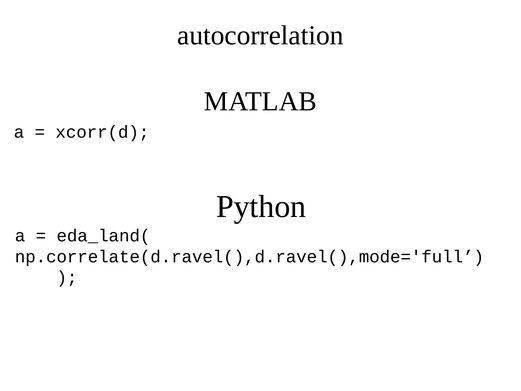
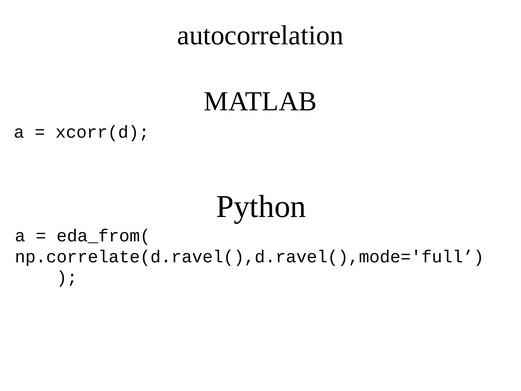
eda_land(: eda_land( -> eda_from( (103, 236)
